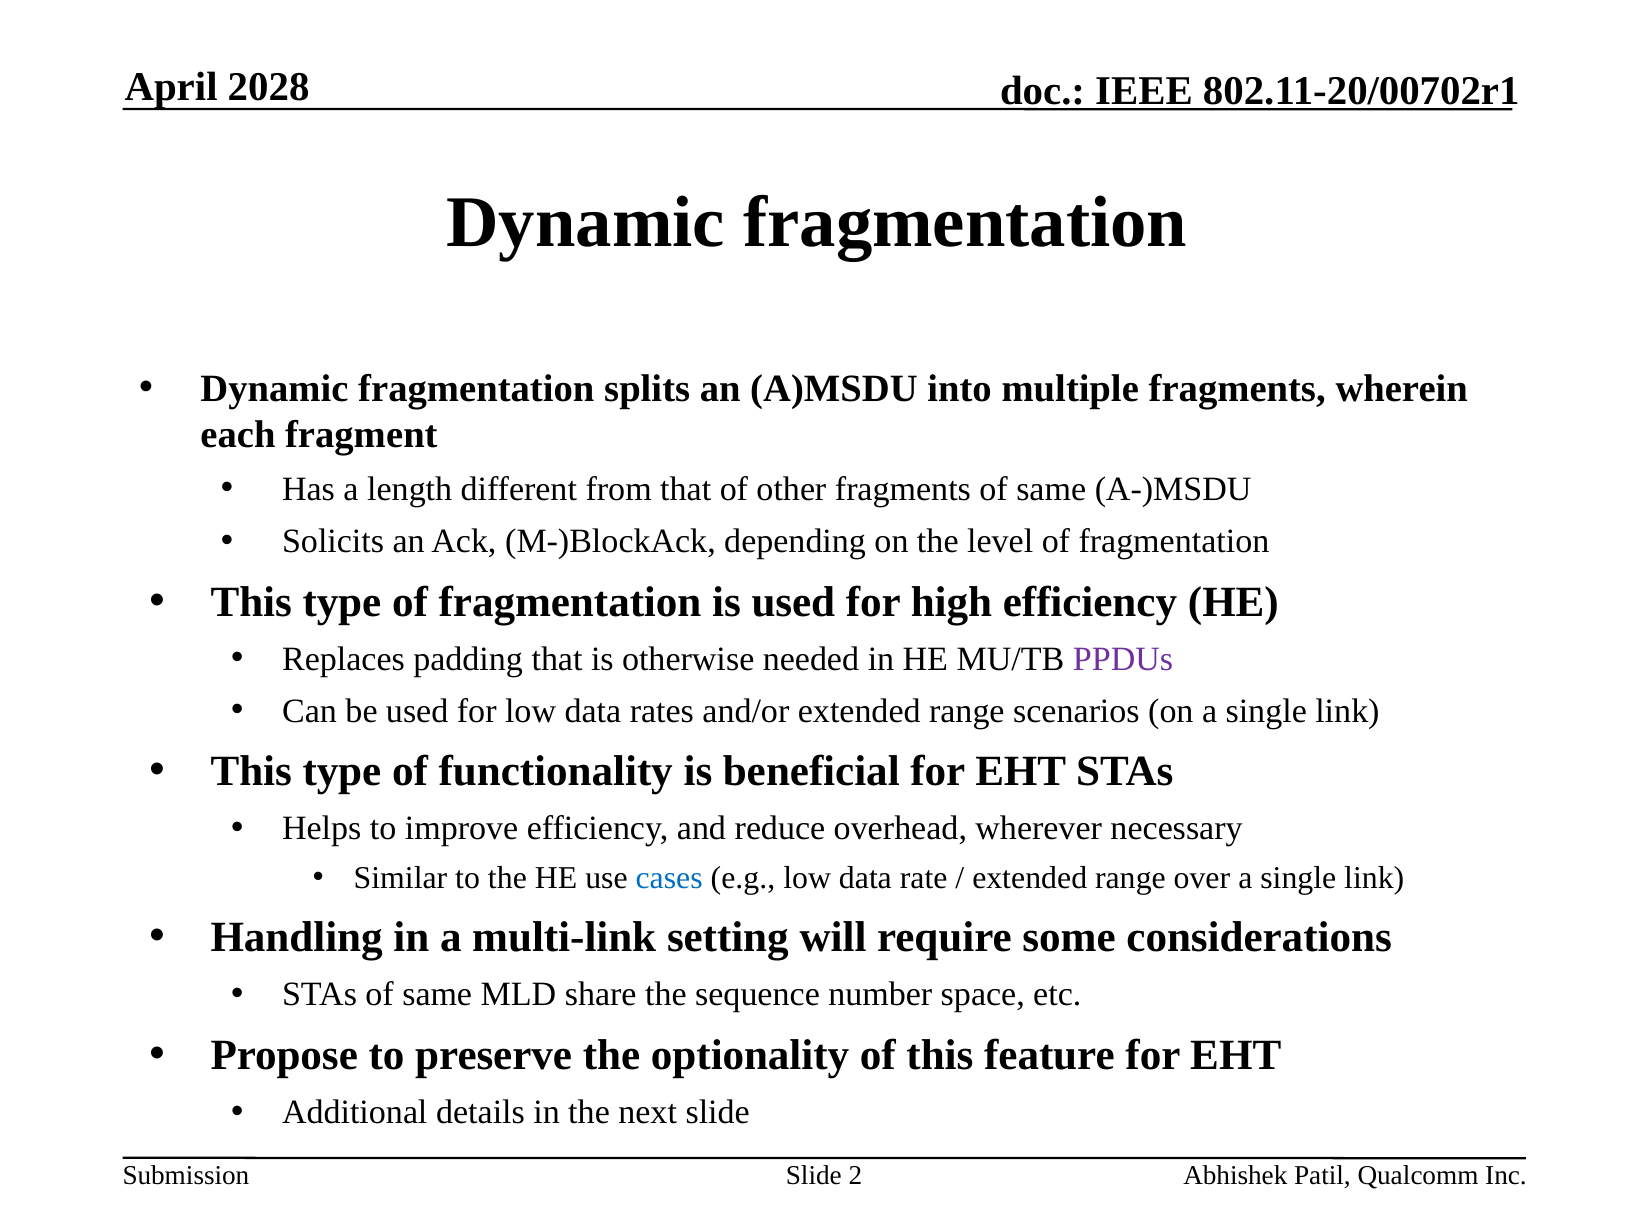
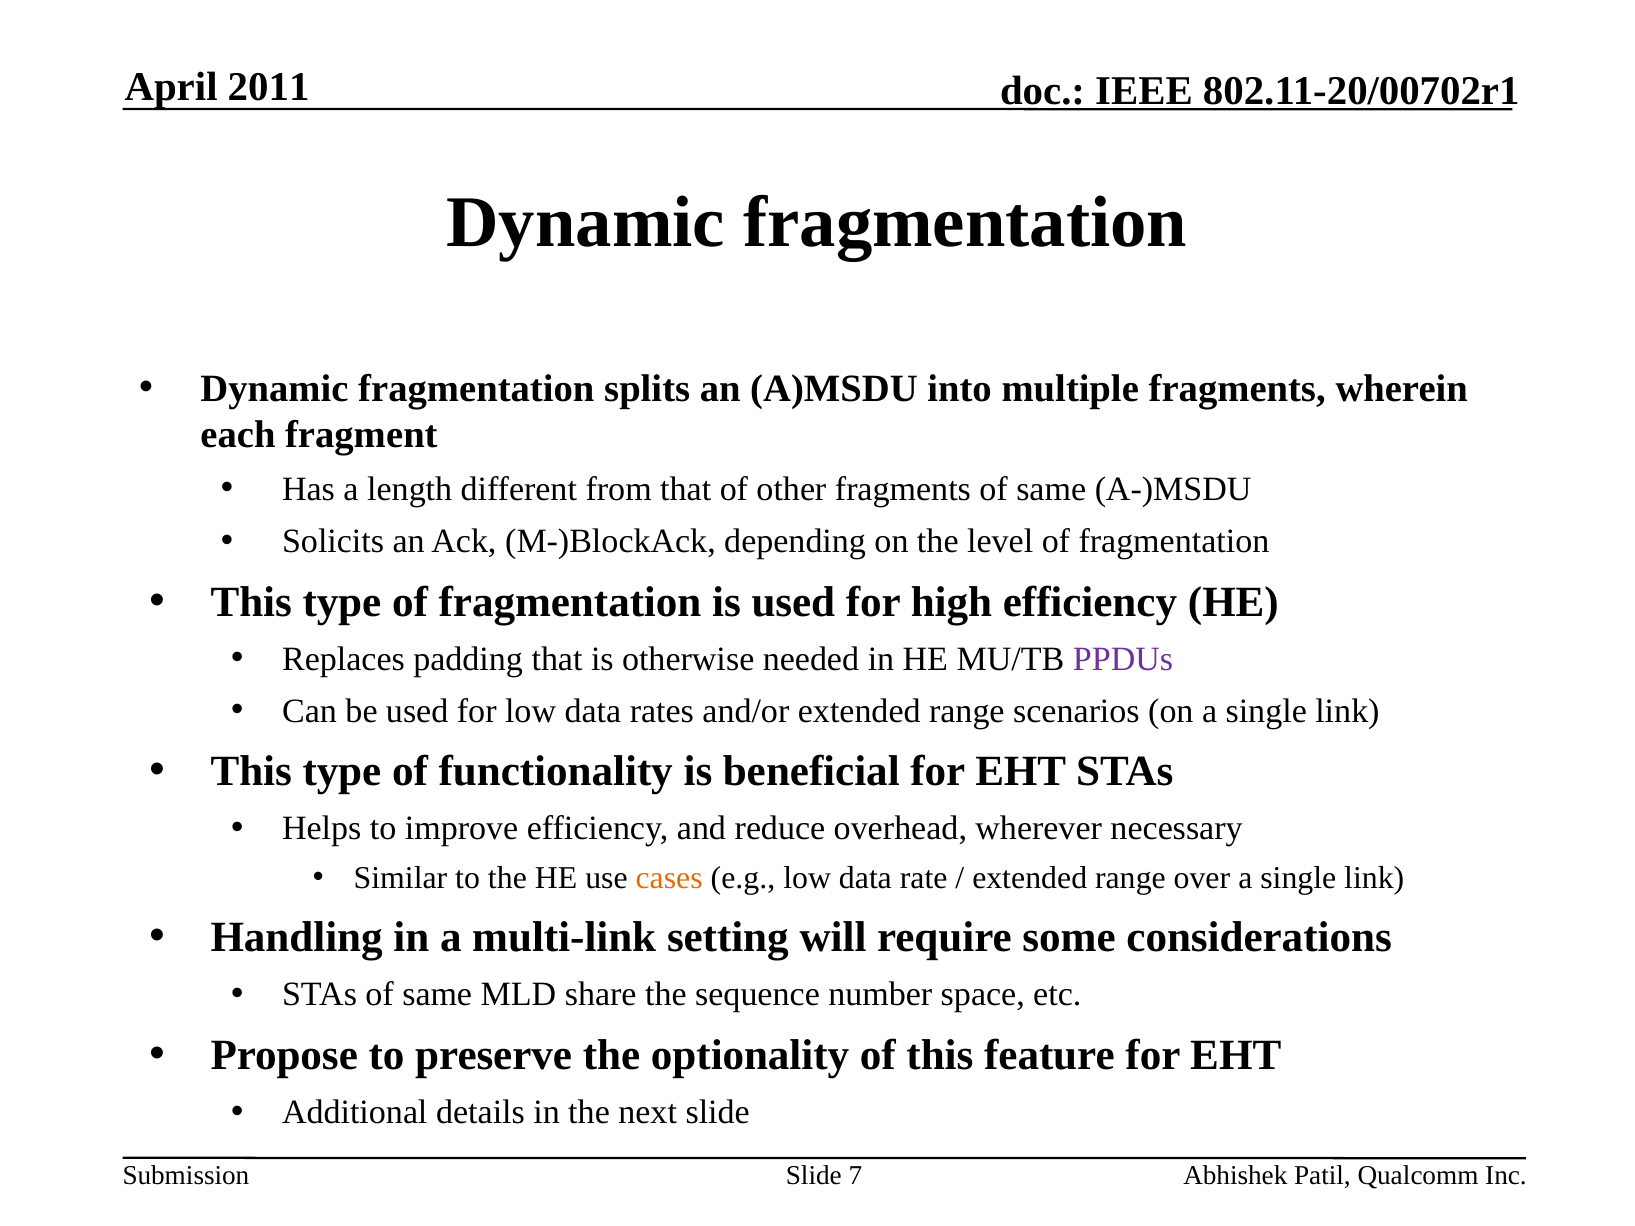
2028: 2028 -> 2011 (269, 87)
cases colour: blue -> orange (669, 879)
2: 2 -> 7 (855, 1176)
